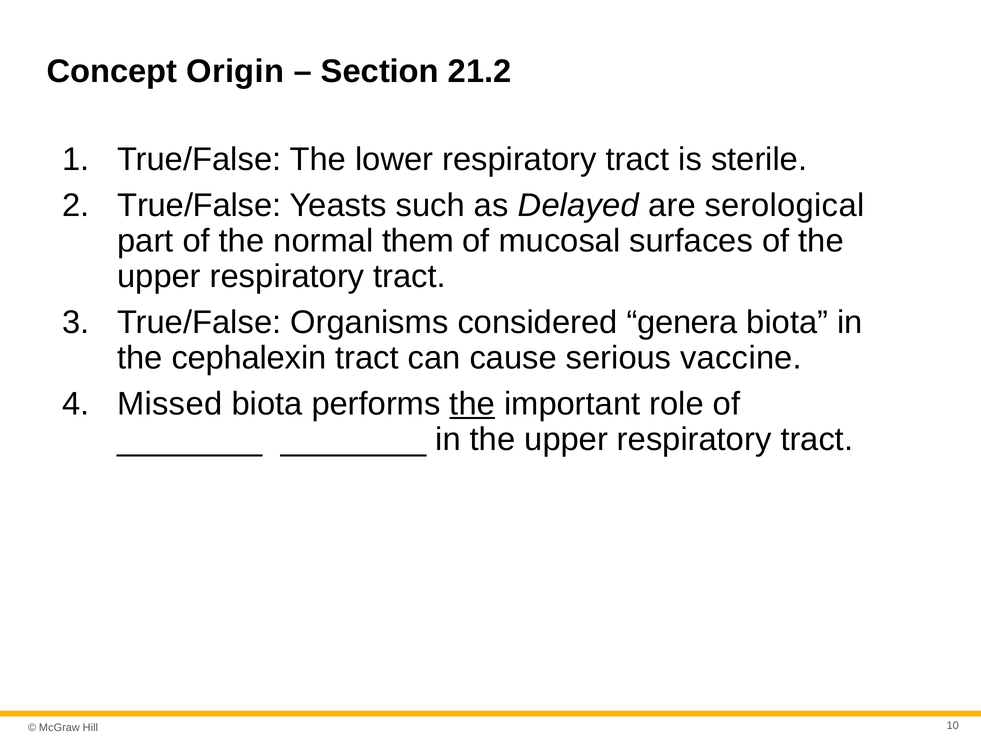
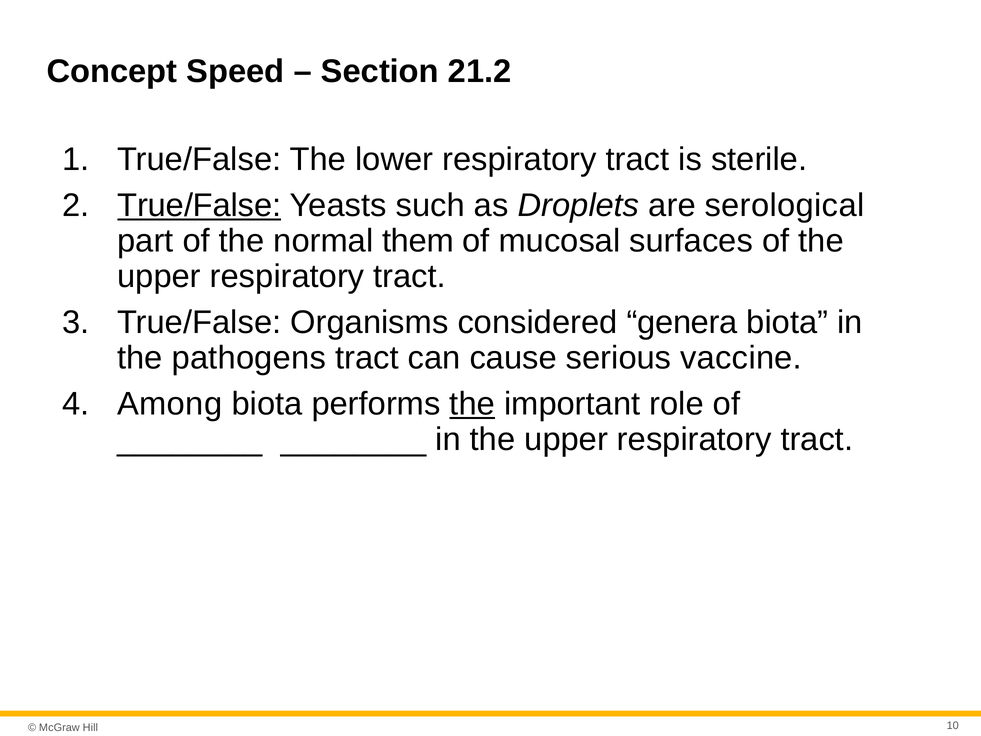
Origin: Origin -> Speed (235, 71)
True/False underline: none -> present (199, 206)
Delayed: Delayed -> Droplets (579, 206)
cephalexin: cephalexin -> pathogens (249, 358)
Missed: Missed -> Among (170, 404)
